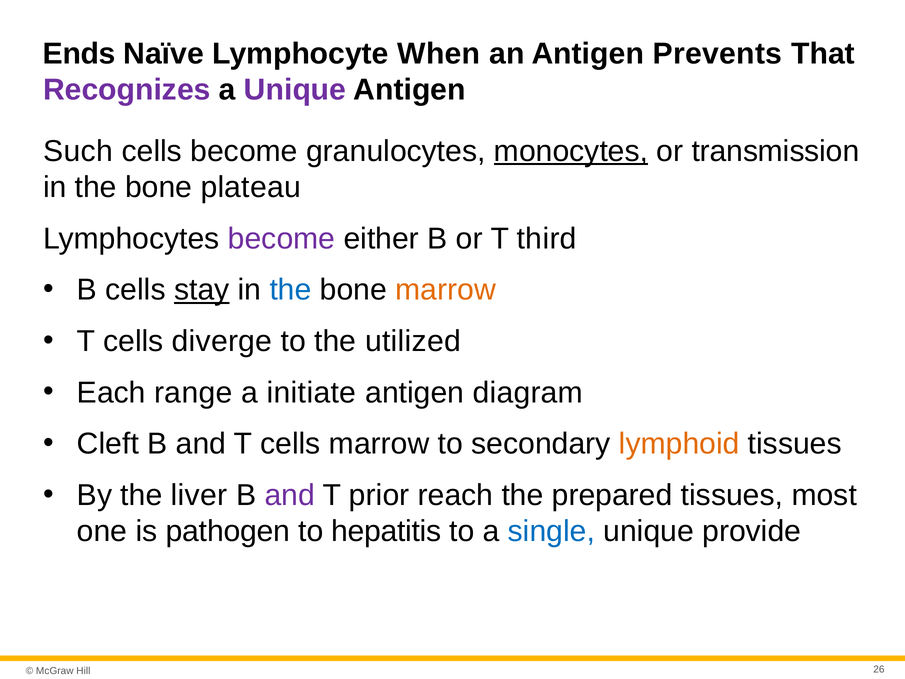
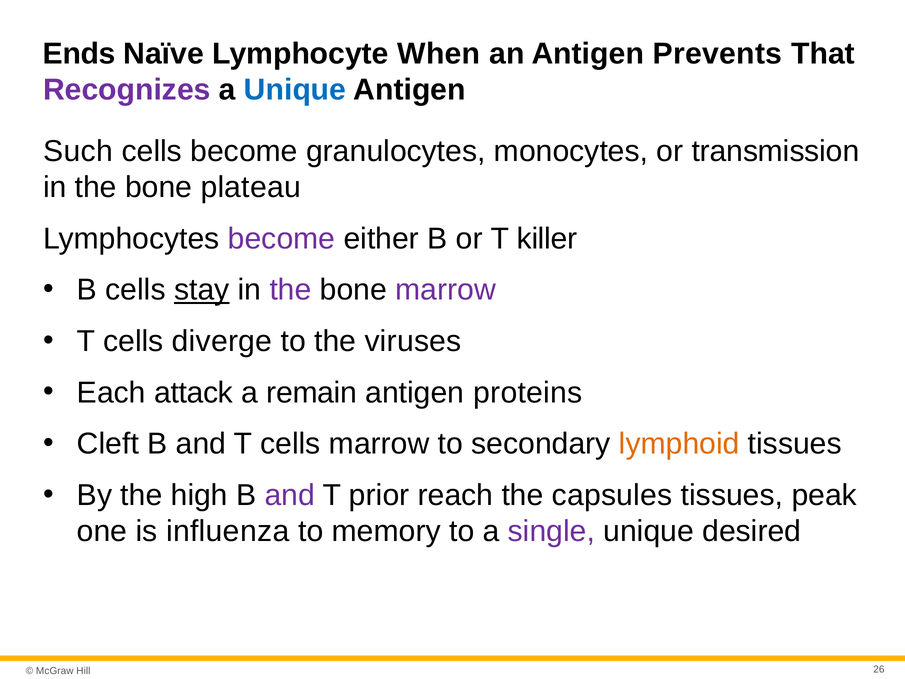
Unique colour: purple -> blue (295, 90)
monocytes underline: present -> none (571, 151)
third: third -> killer (547, 239)
the colour: blue -> purple (291, 290)
marrow colour: orange -> purple (446, 290)
utilized: utilized -> viruses (413, 341)
range: range -> attack (194, 393)
initiate: initiate -> remain (312, 393)
diagram: diagram -> proteins (528, 393)
liver: liver -> high (199, 495)
prepared: prepared -> capsules (612, 495)
most: most -> peak (824, 495)
pathogen: pathogen -> influenza (228, 531)
hepatitis: hepatitis -> memory (386, 531)
single colour: blue -> purple (551, 531)
provide: provide -> desired (752, 531)
